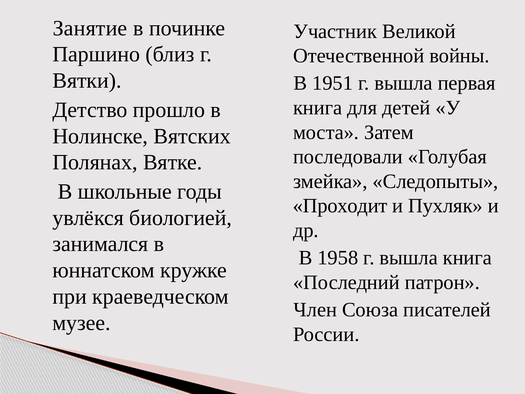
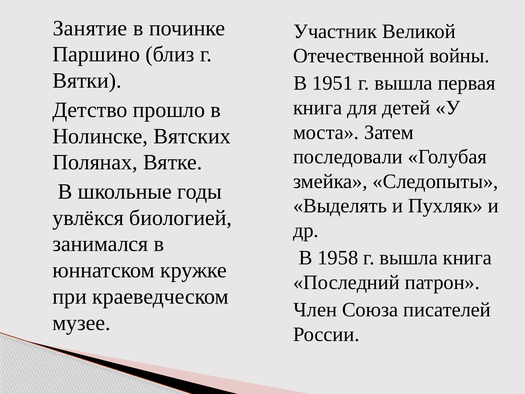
Проходит: Проходит -> Выделять (340, 206)
